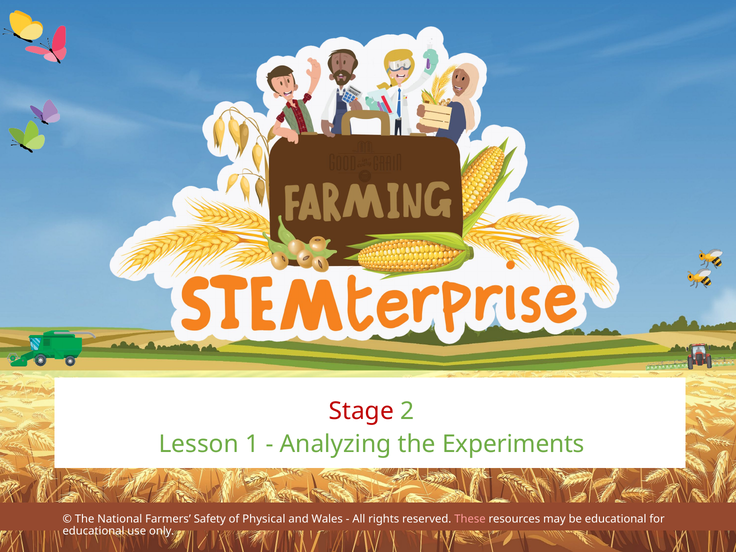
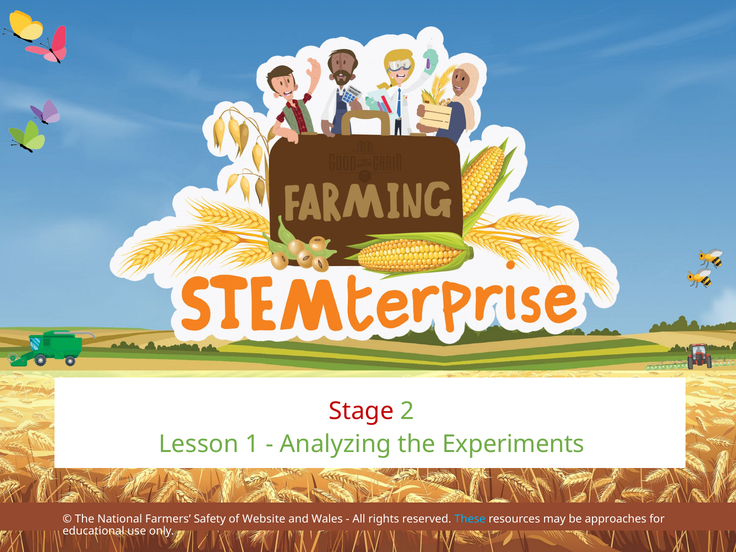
Physical: Physical -> Website (264, 519)
These colour: pink -> light blue (470, 519)
be educational: educational -> approaches (616, 519)
